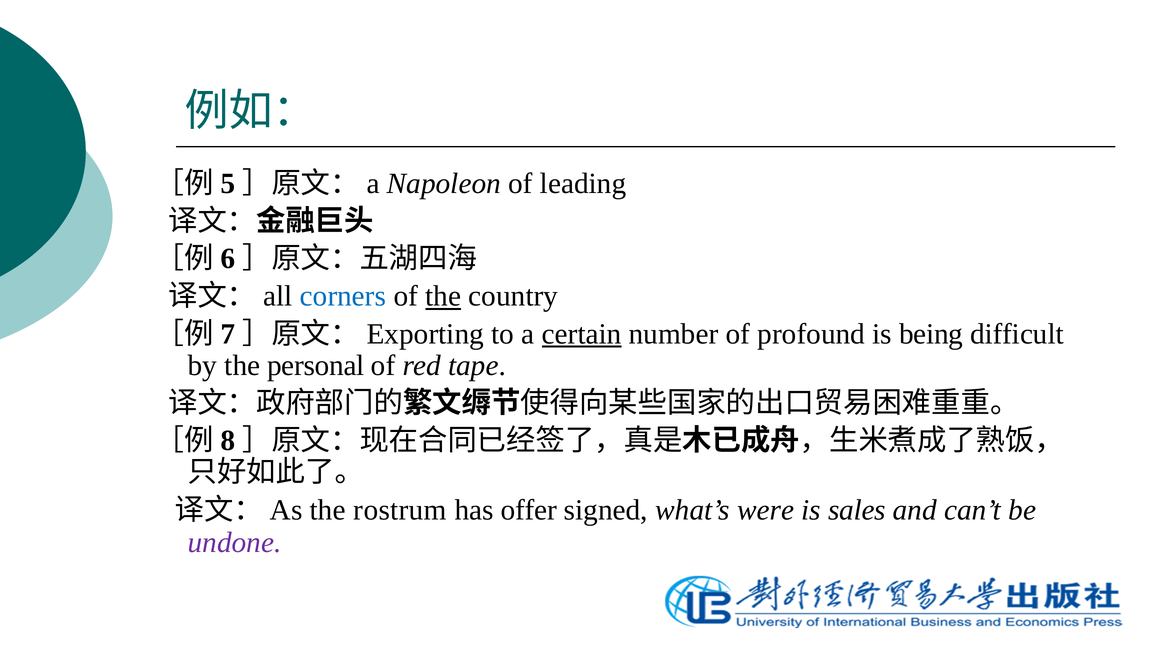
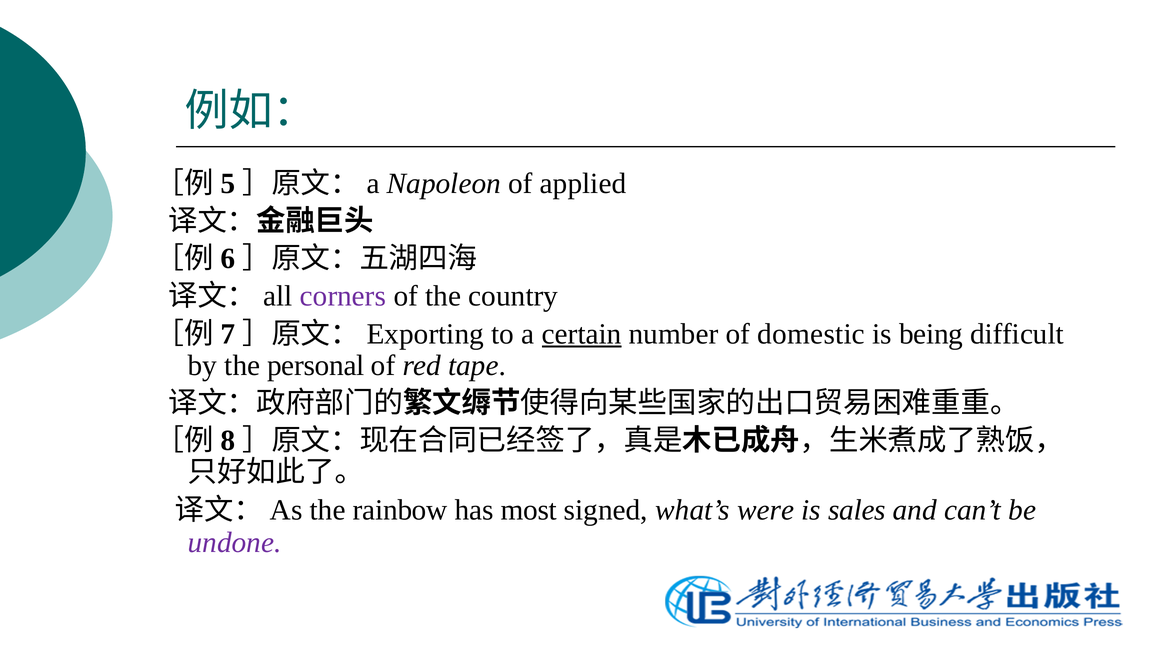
leading: leading -> applied (583, 184)
corners colour: blue -> purple (343, 296)
the underline: present -> none (443, 296)
profound: profound -> domestic (811, 334)
rostrum: rostrum -> rainbow (400, 510)
offer: offer -> most (529, 510)
